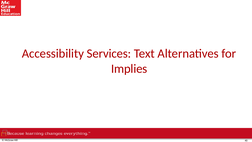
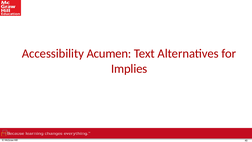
Services: Services -> Acumen (109, 53)
